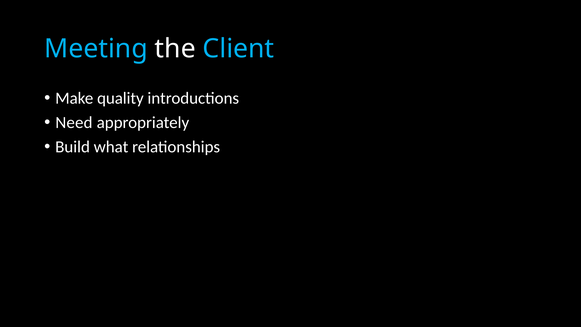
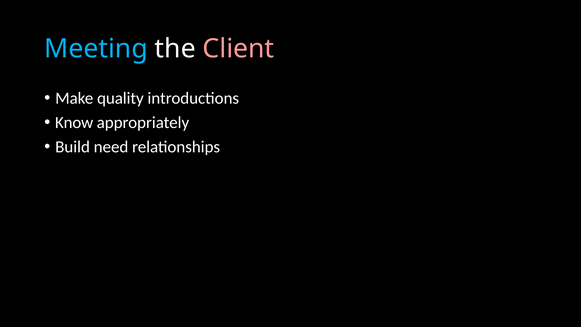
Client colour: light blue -> pink (238, 49)
Need: Need -> Know (74, 123)
what: what -> need (111, 147)
